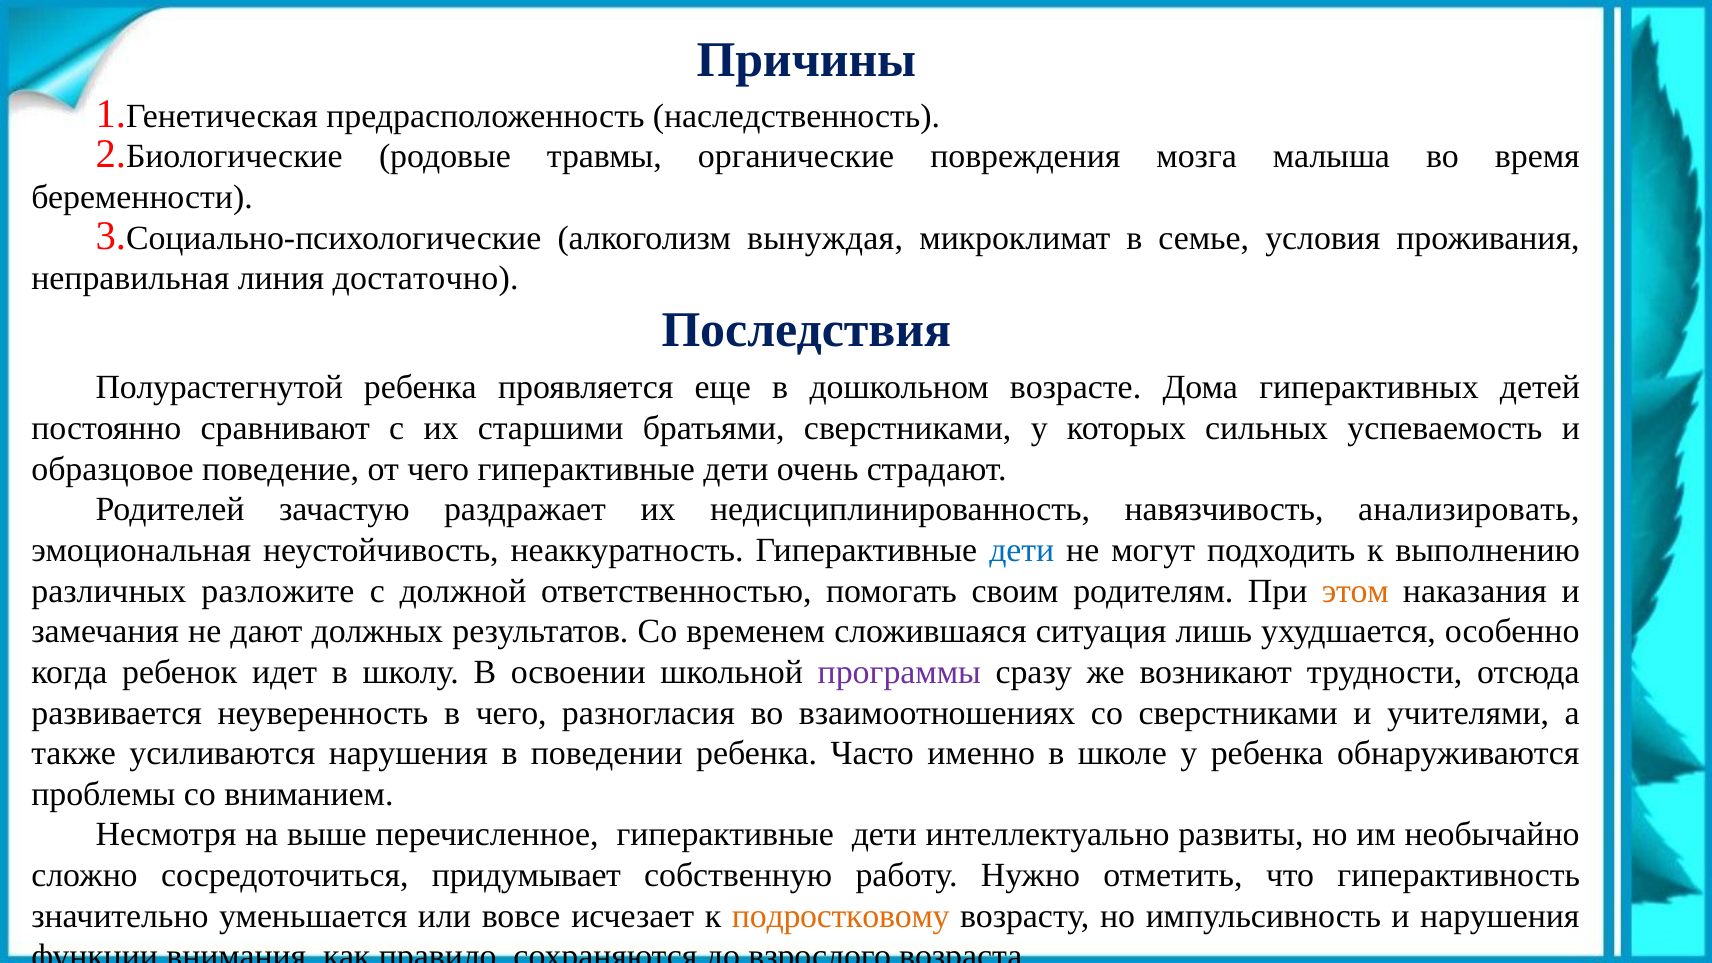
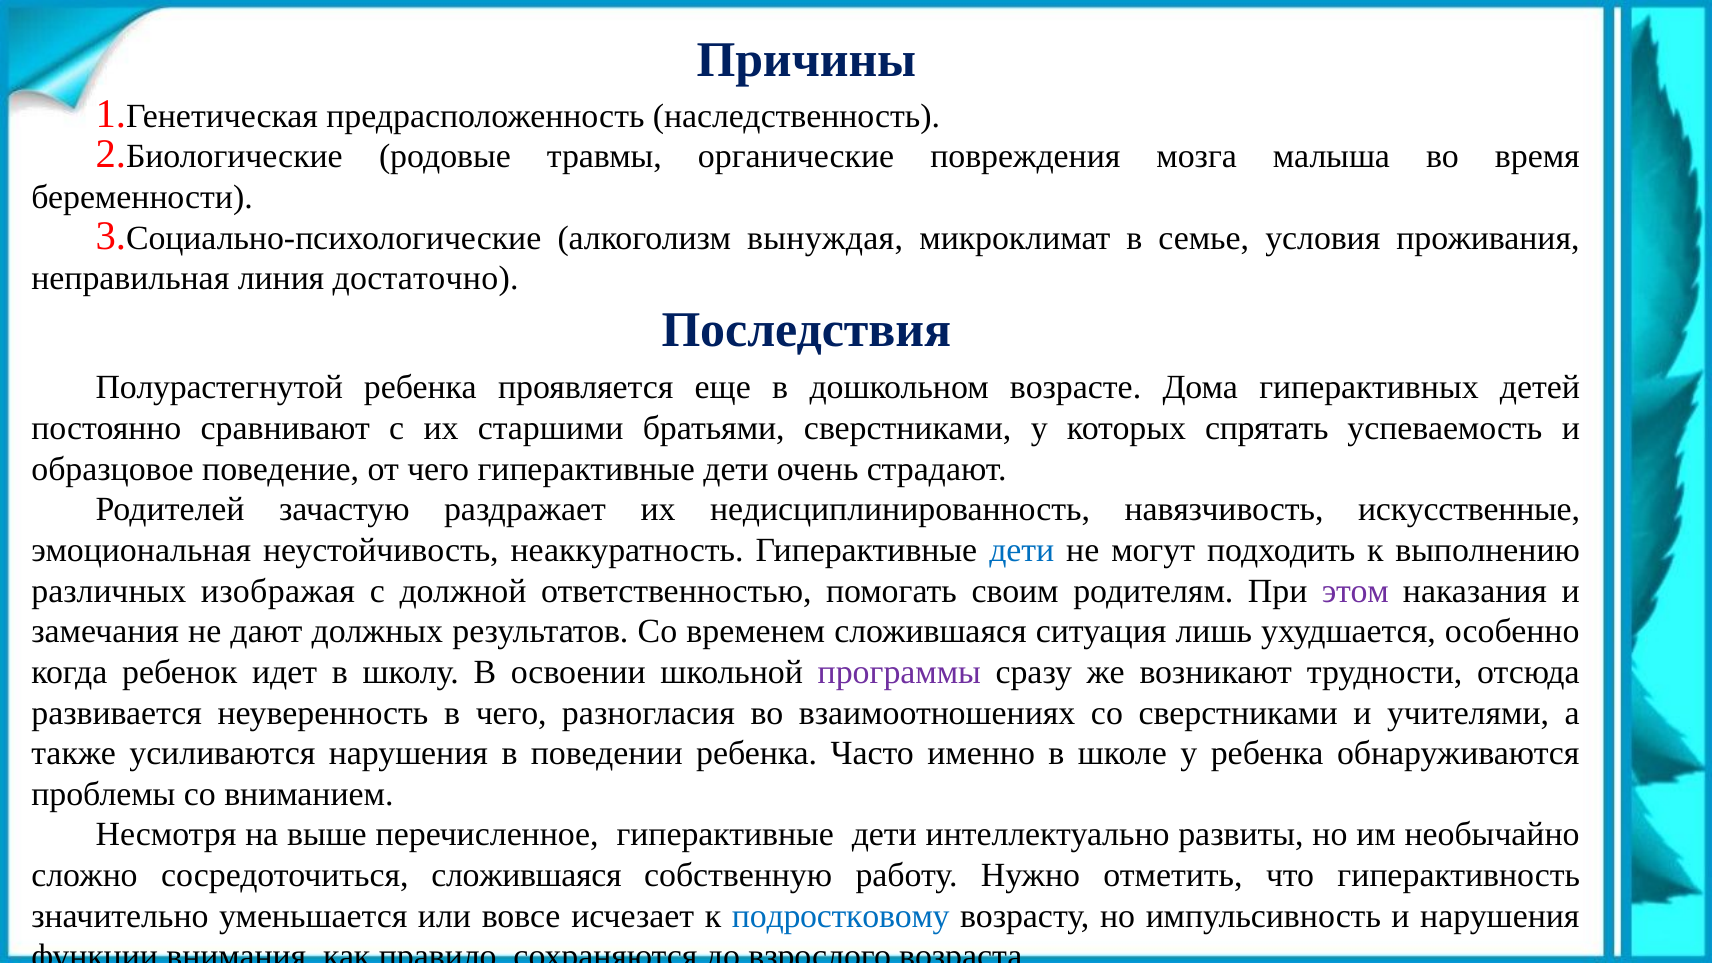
сильных: сильных -> спрятать (1267, 428)
анализировать: анализировать -> искусственные (1469, 510)
разложите: разложите -> изображая (278, 591)
этом colour: orange -> purple (1355, 591)
сосредоточиться придумывает: придумывает -> сложившаяся (527, 875)
подростковому colour: orange -> blue (841, 916)
